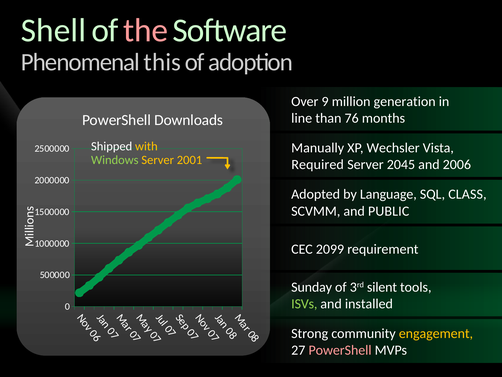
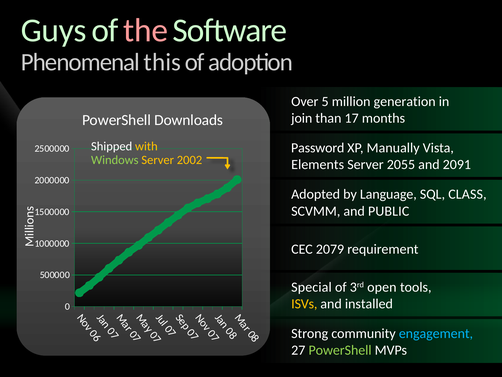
Shell: Shell -> Guys (54, 31)
9: 9 -> 5 (325, 101)
line: line -> join (302, 118)
76: 76 -> 17 (352, 118)
Manually: Manually -> Password (318, 148)
Wechsler: Wechsler -> Manually (393, 148)
2001: 2001 -> 2002 (190, 160)
Required: Required -> Elements (318, 164)
2045: 2045 -> 2055 (401, 164)
2006: 2006 -> 2091 (457, 164)
2099: 2099 -> 2079 (330, 249)
Sunday: Sunday -> Special (311, 287)
silent: silent -> open (382, 287)
ISVs colour: light green -> yellow (304, 304)
engagement colour: yellow -> light blue (436, 333)
PowerShell colour: pink -> light green (340, 350)
